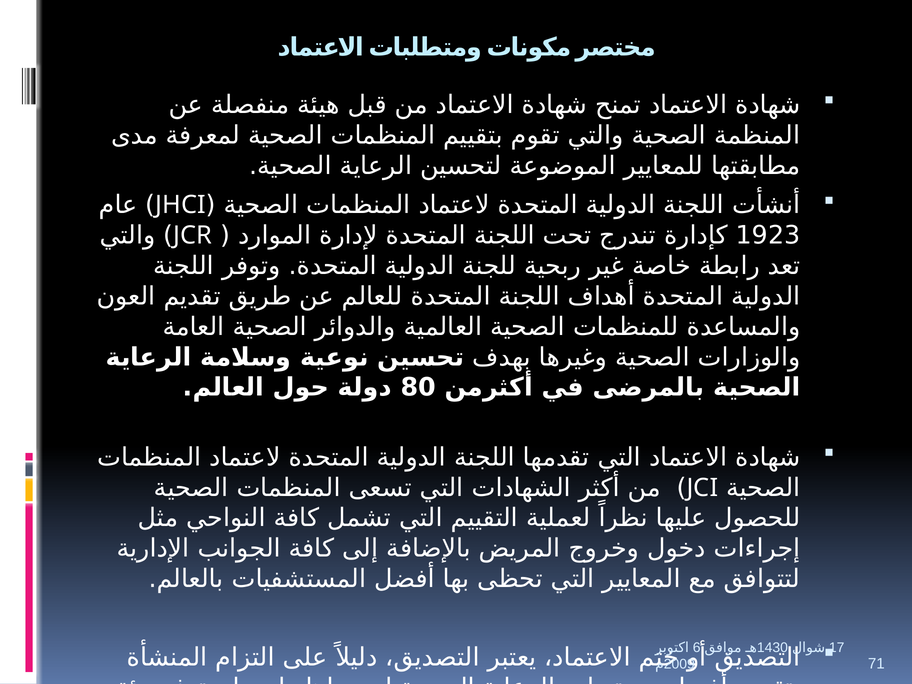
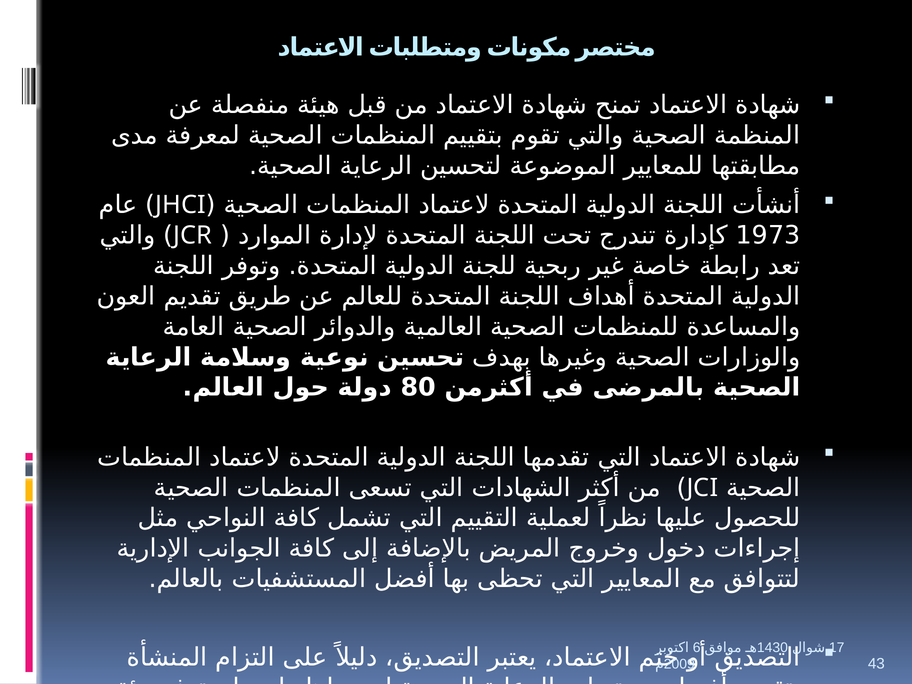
1923: 1923 -> 1973 (768, 236)
71: 71 -> 43 (876, 664)
